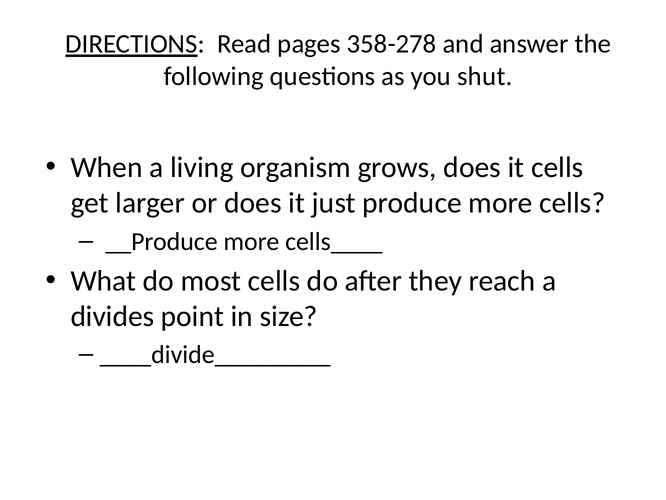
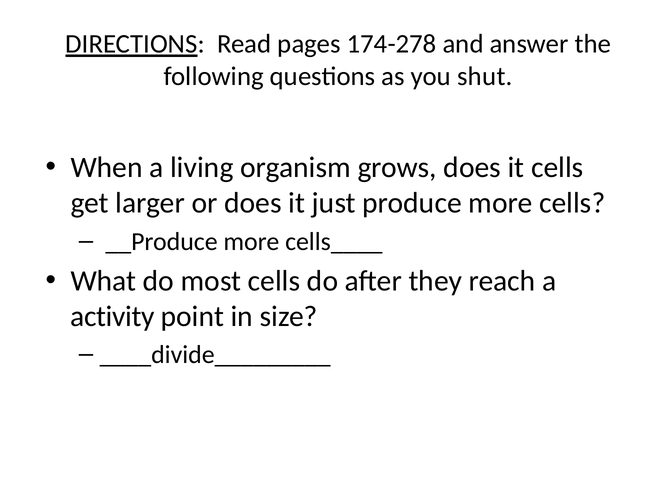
358-278: 358-278 -> 174-278 (392, 44)
divides: divides -> activity (112, 316)
